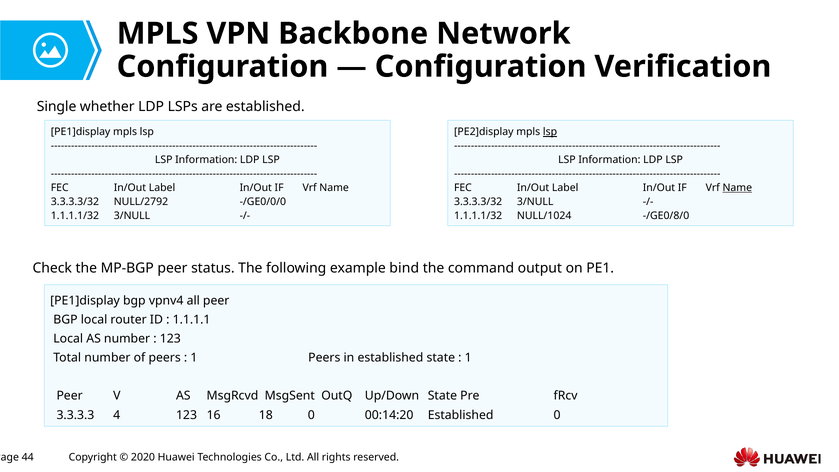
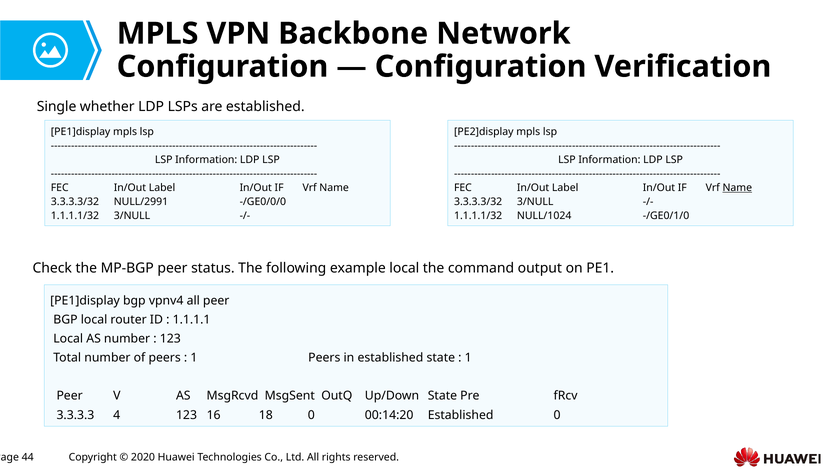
lsp underline: present -> none (550, 132)
NULL/2792: NULL/2792 -> NULL/2991 (141, 202)
-/GE0/8/0: -/GE0/8/0 -> -/GE0/1/0 (666, 216)
example bind: bind -> local (404, 268)
